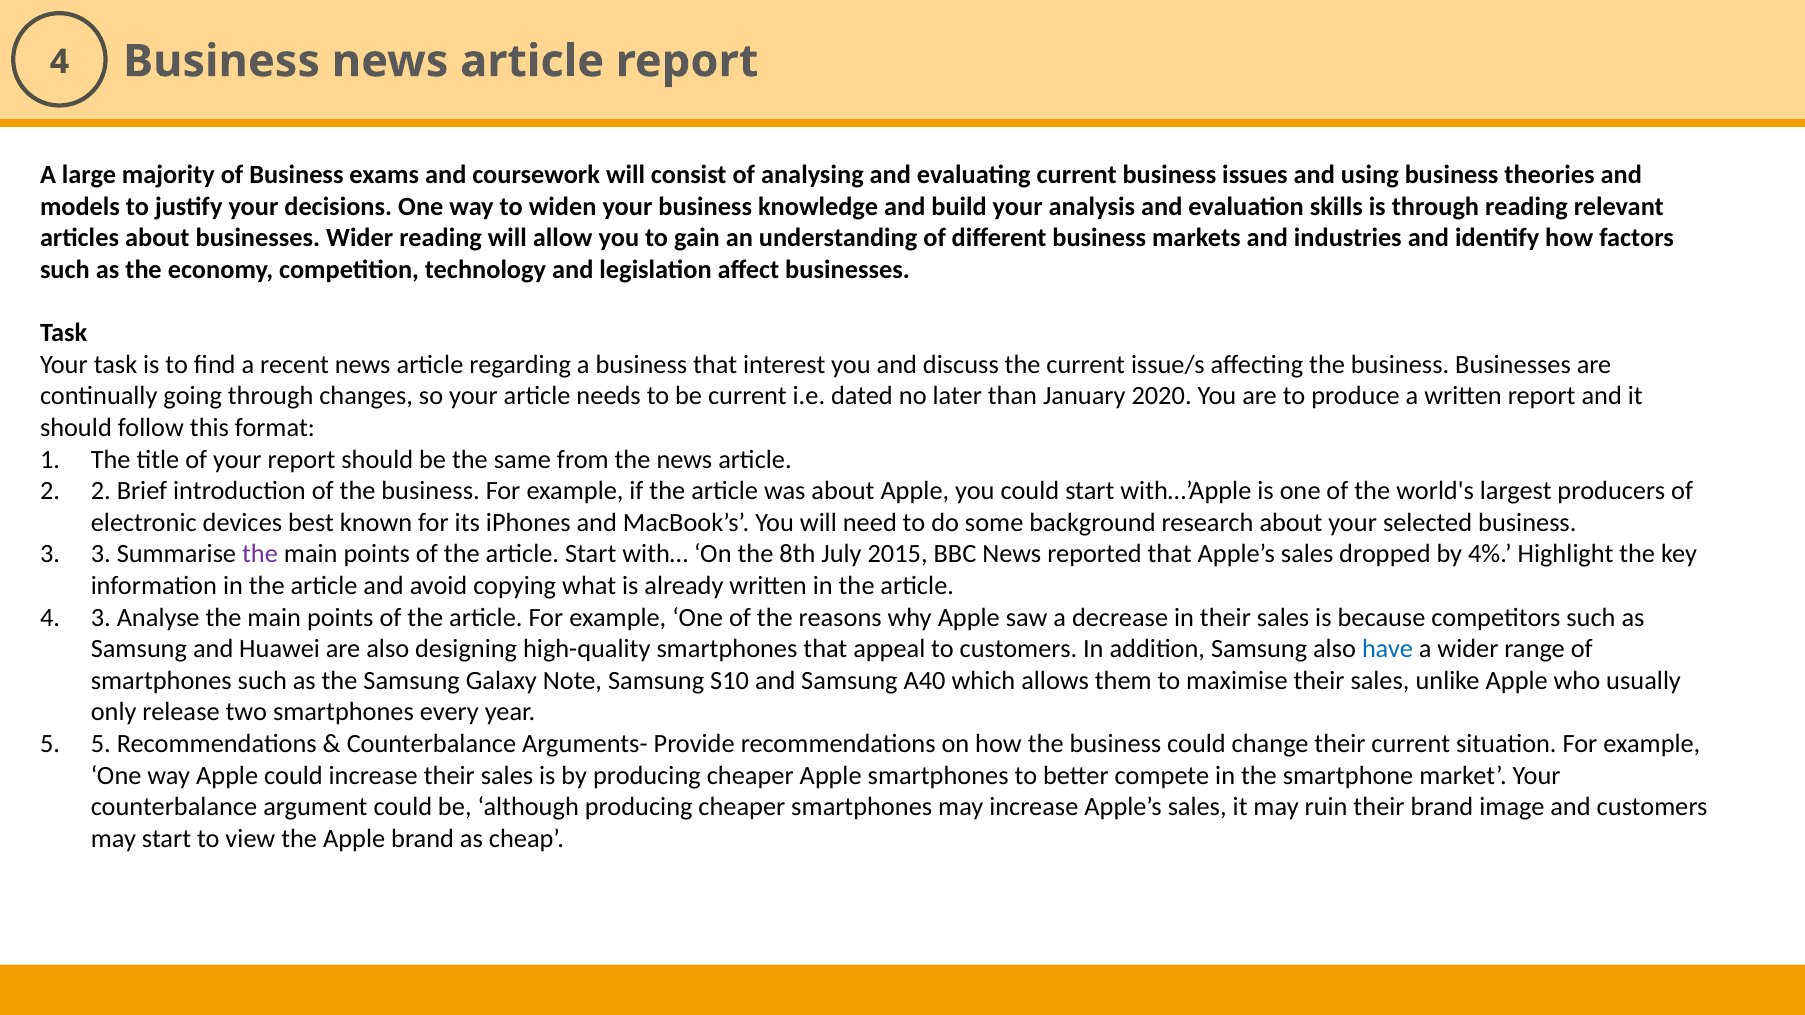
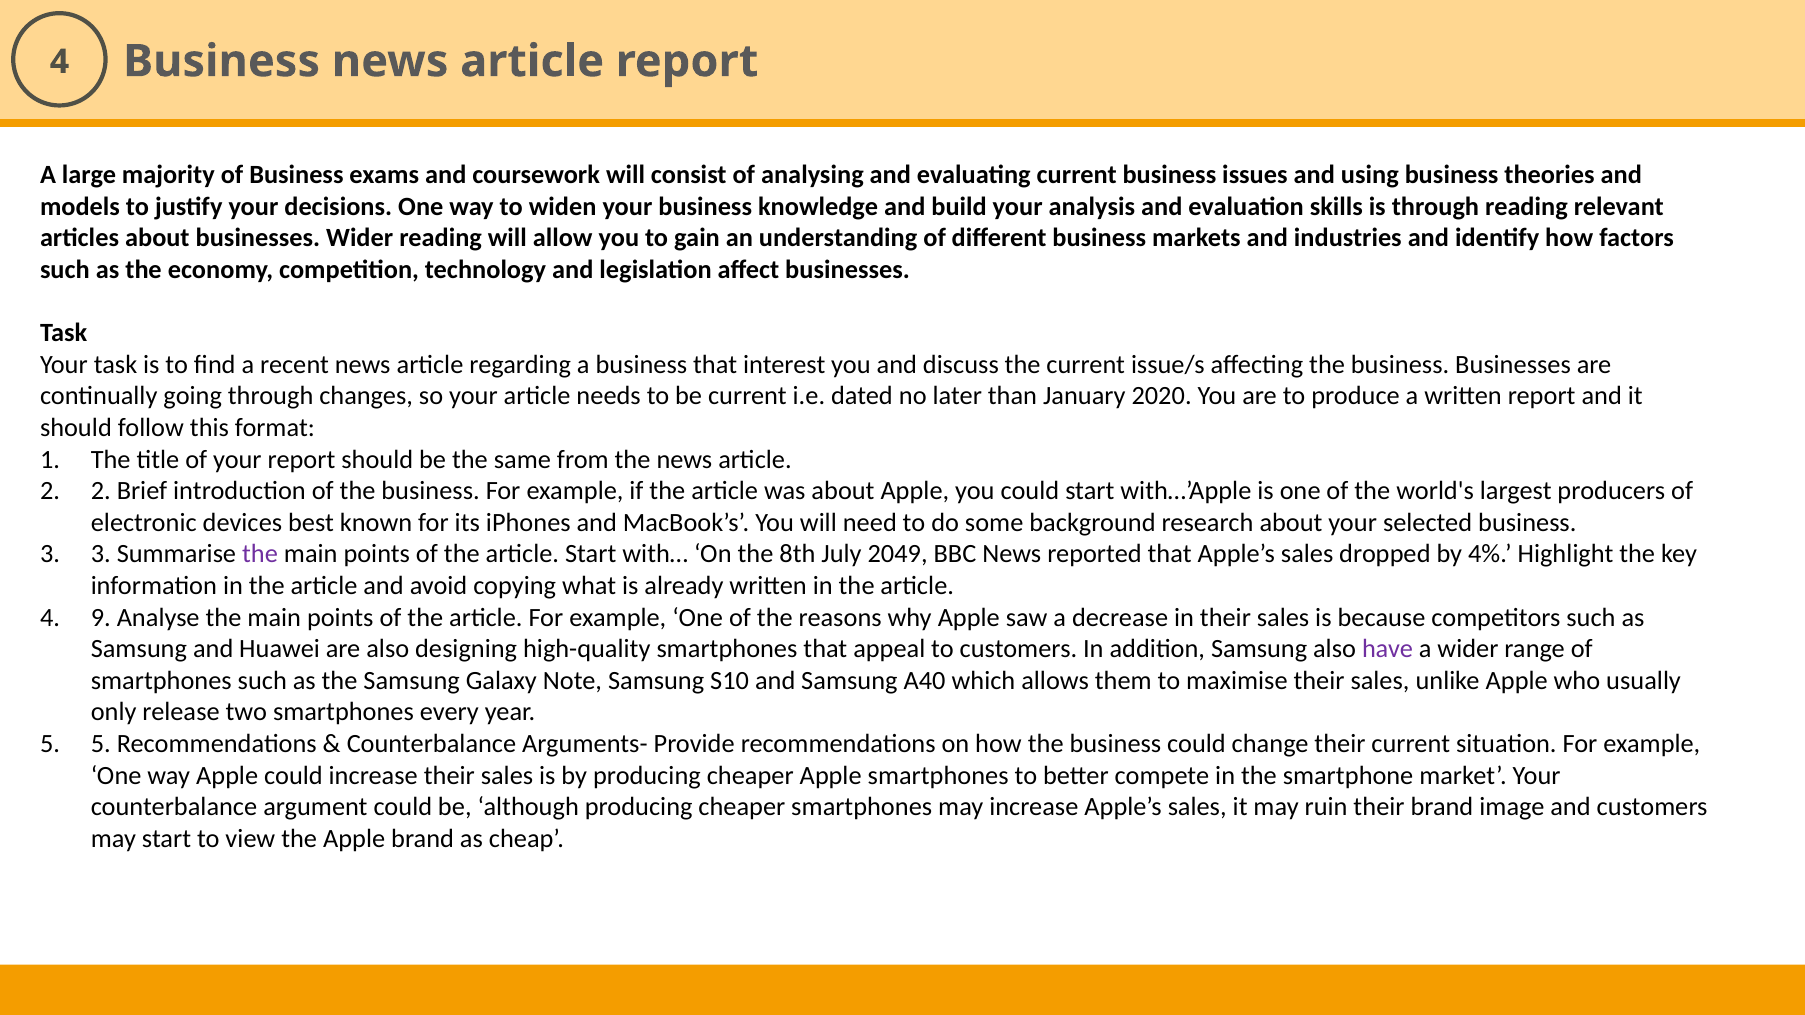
2015: 2015 -> 2049 (898, 554)
4 3: 3 -> 9 (101, 618)
have colour: blue -> purple (1388, 649)
